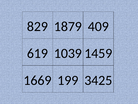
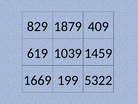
3425: 3425 -> 5322 (98, 80)
